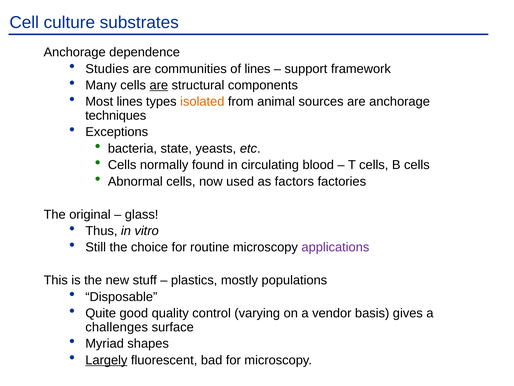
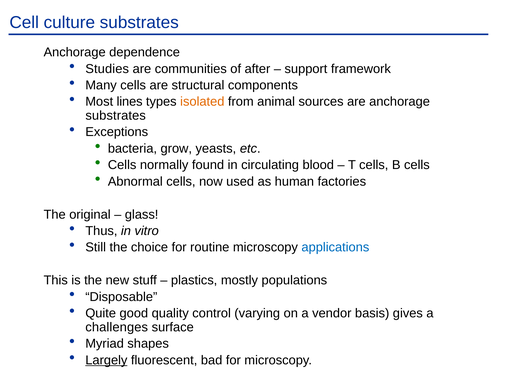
of lines: lines -> after (257, 69)
are underline: present -> none (159, 85)
techniques: techniques -> substrates (116, 115)
state: state -> grow (176, 148)
factors: factors -> human (294, 181)
applications colour: purple -> blue (335, 247)
